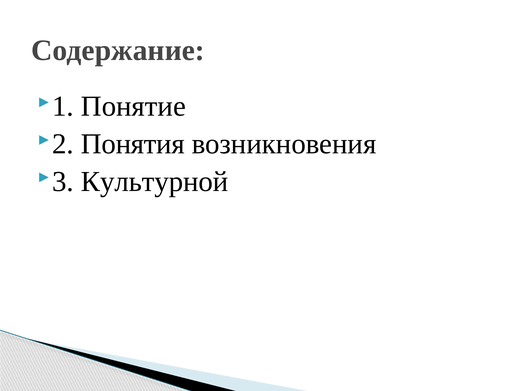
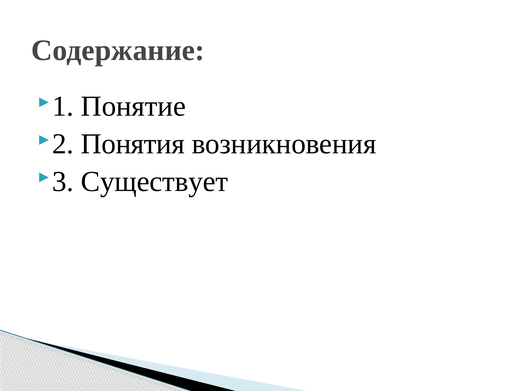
Культурной: Культурной -> Существует (155, 182)
